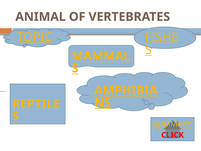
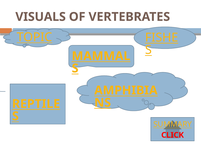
ANIMAL: ANIMAL -> VISUALS (41, 17)
